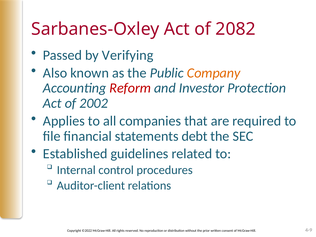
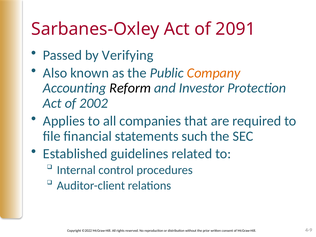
2082: 2082 -> 2091 (236, 29)
Reform colour: red -> black (130, 88)
debt: debt -> such (195, 136)
